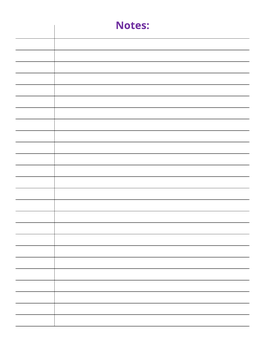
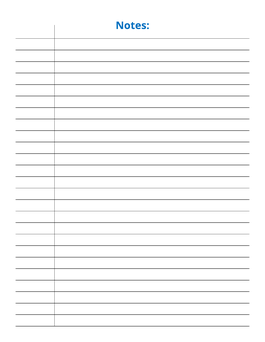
Notes colour: purple -> blue (132, 26)
